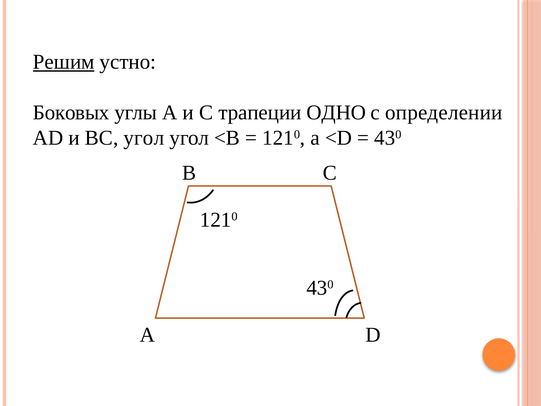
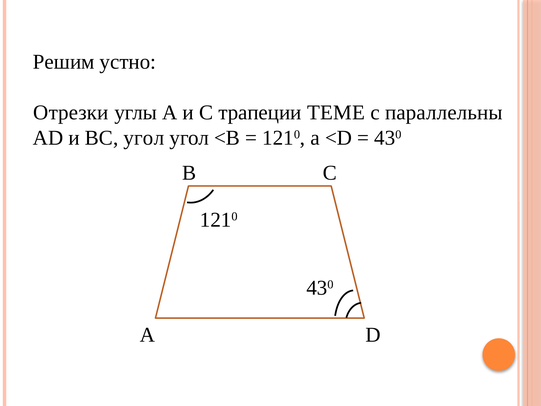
Решим underline: present -> none (64, 62)
Боковых: Боковых -> Отрезки (71, 113)
ОДНО: ОДНО -> ТЕМЕ (336, 113)
определении: определении -> параллельны (444, 113)
